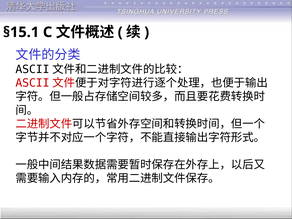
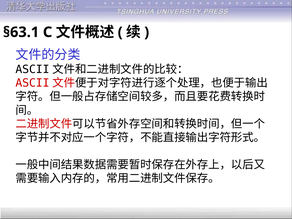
§15.1: §15.1 -> §63.1 (21, 32)
